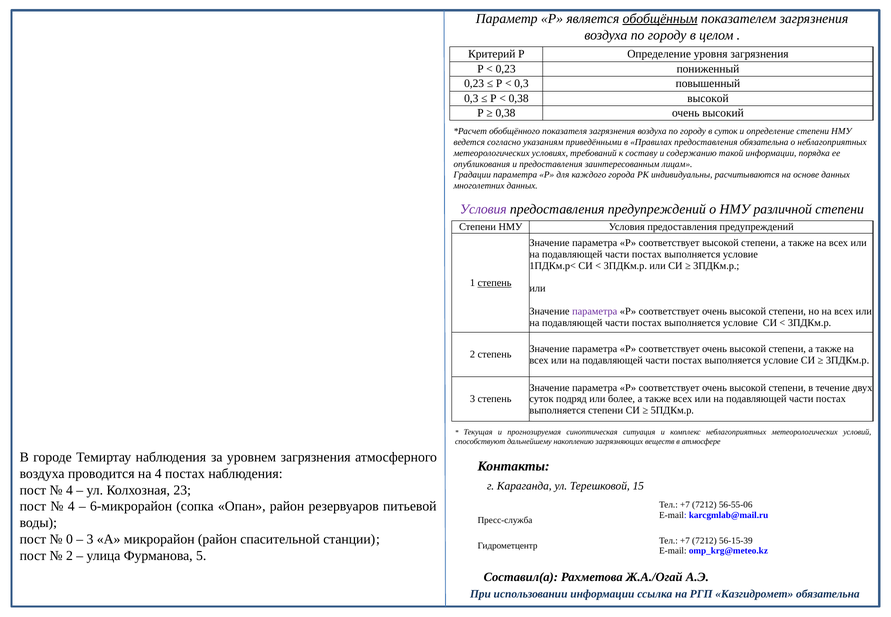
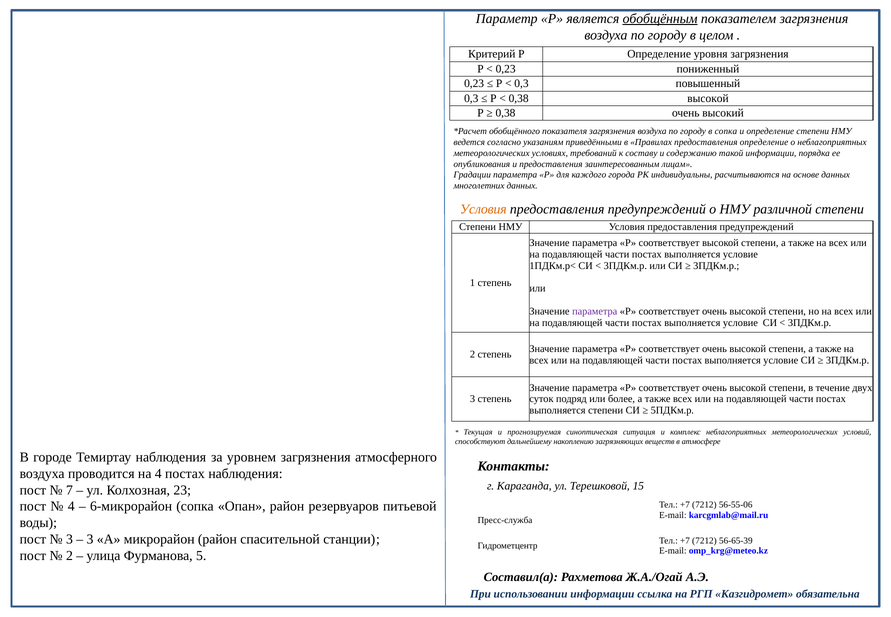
в суток: суток -> сопка (726, 131)
предоставления обязательна: обязательна -> определение (764, 142)
Условия colour: purple -> orange (483, 209)
степень underline: present -> none (495, 283)
4: 4 -> 7 (69, 490)
0: 0 -> 3 (69, 539)
56-15-39: 56-15-39 -> 56-65-39 (736, 540)
